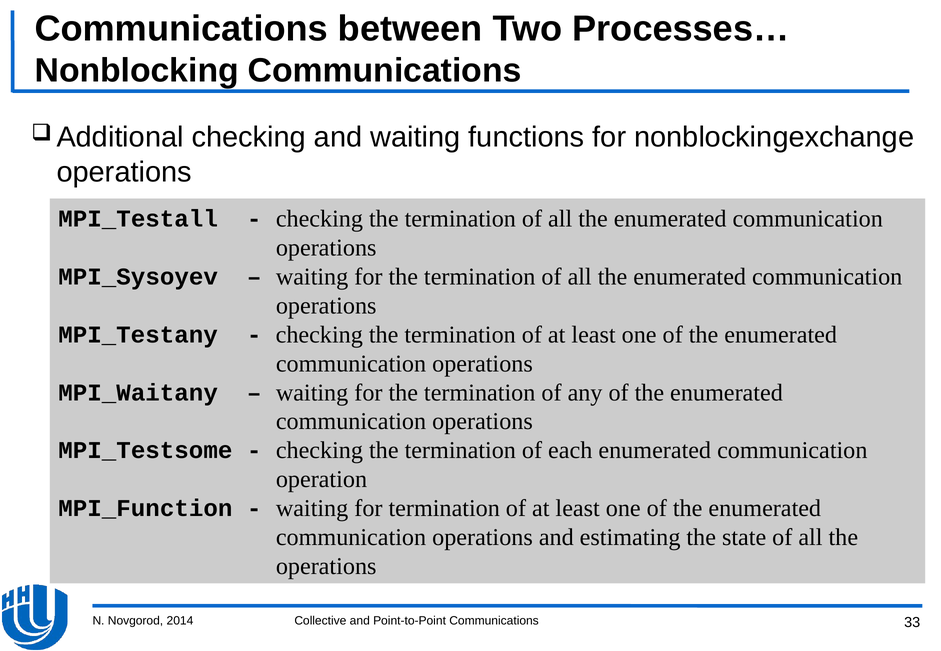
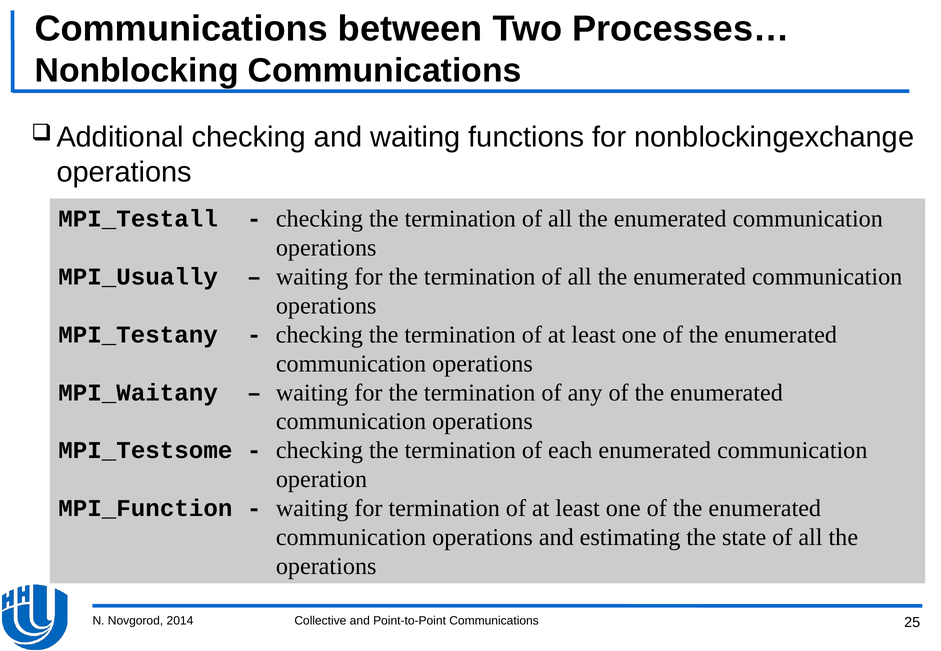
MPI_Sysoyev: MPI_Sysoyev -> MPI_Usually (138, 277)
33: 33 -> 25 (912, 623)
